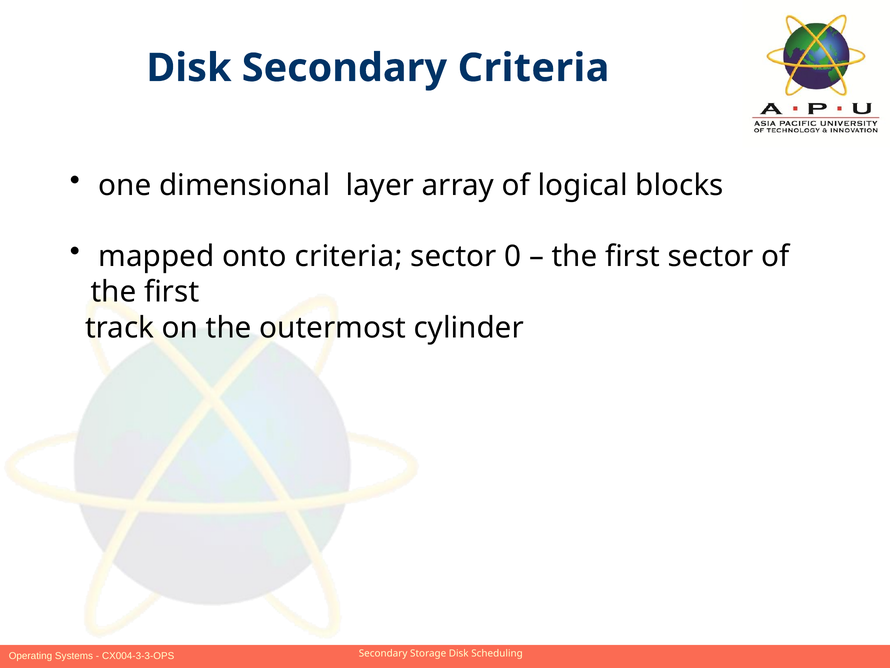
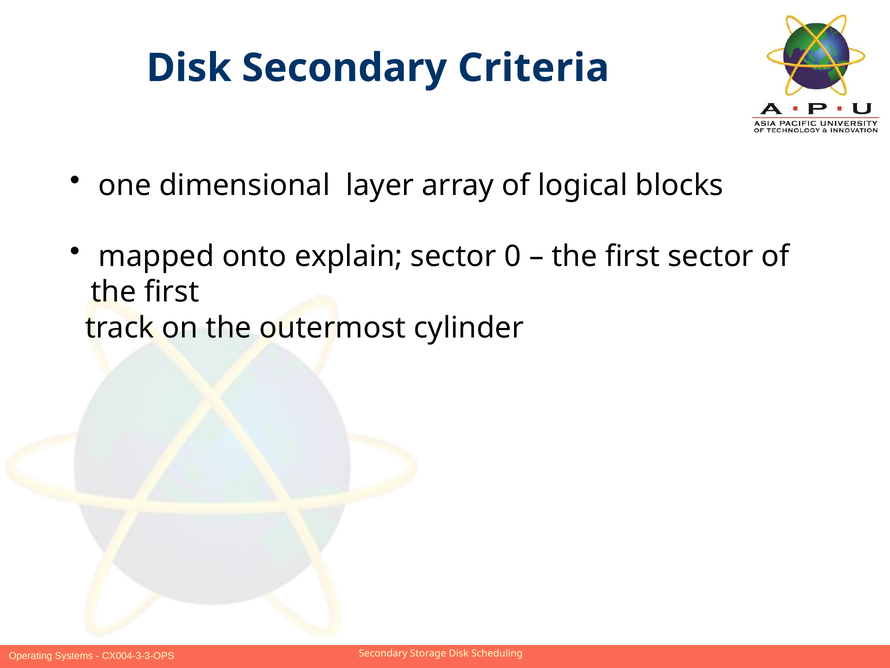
onto criteria: criteria -> explain (349, 256)
